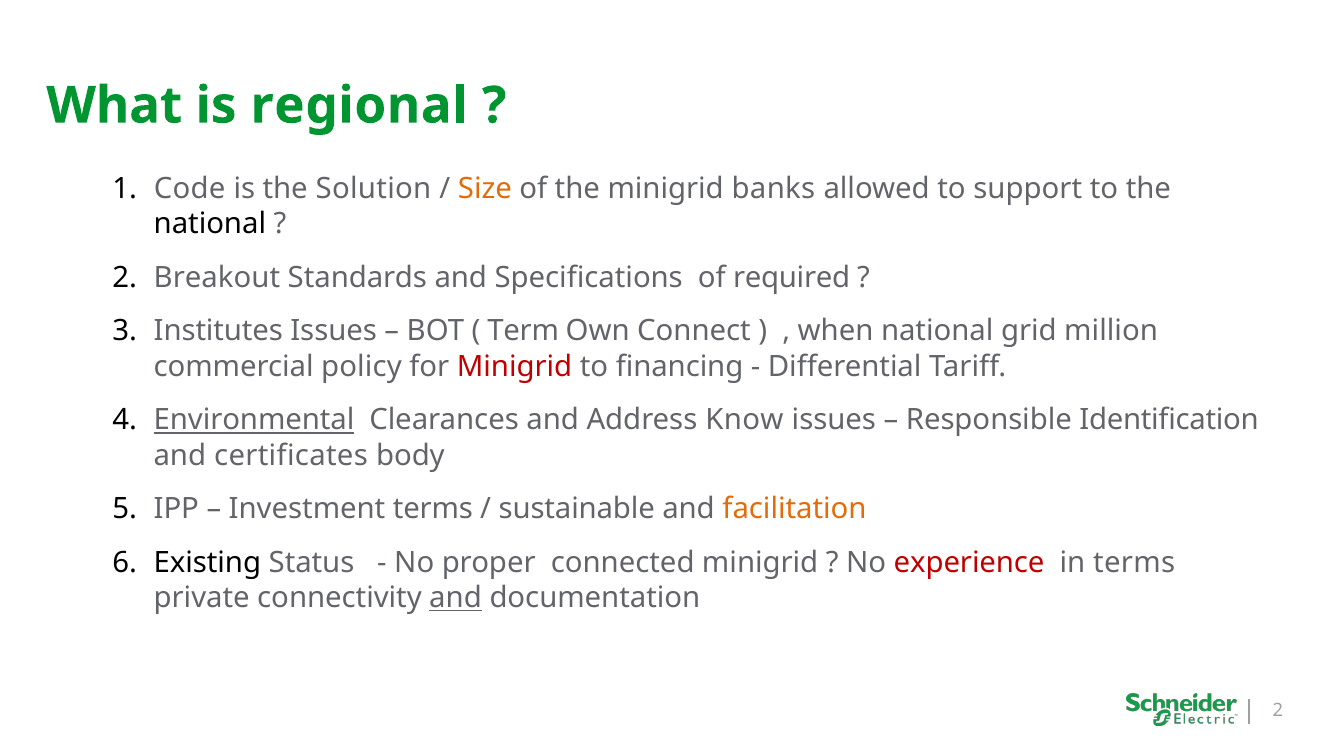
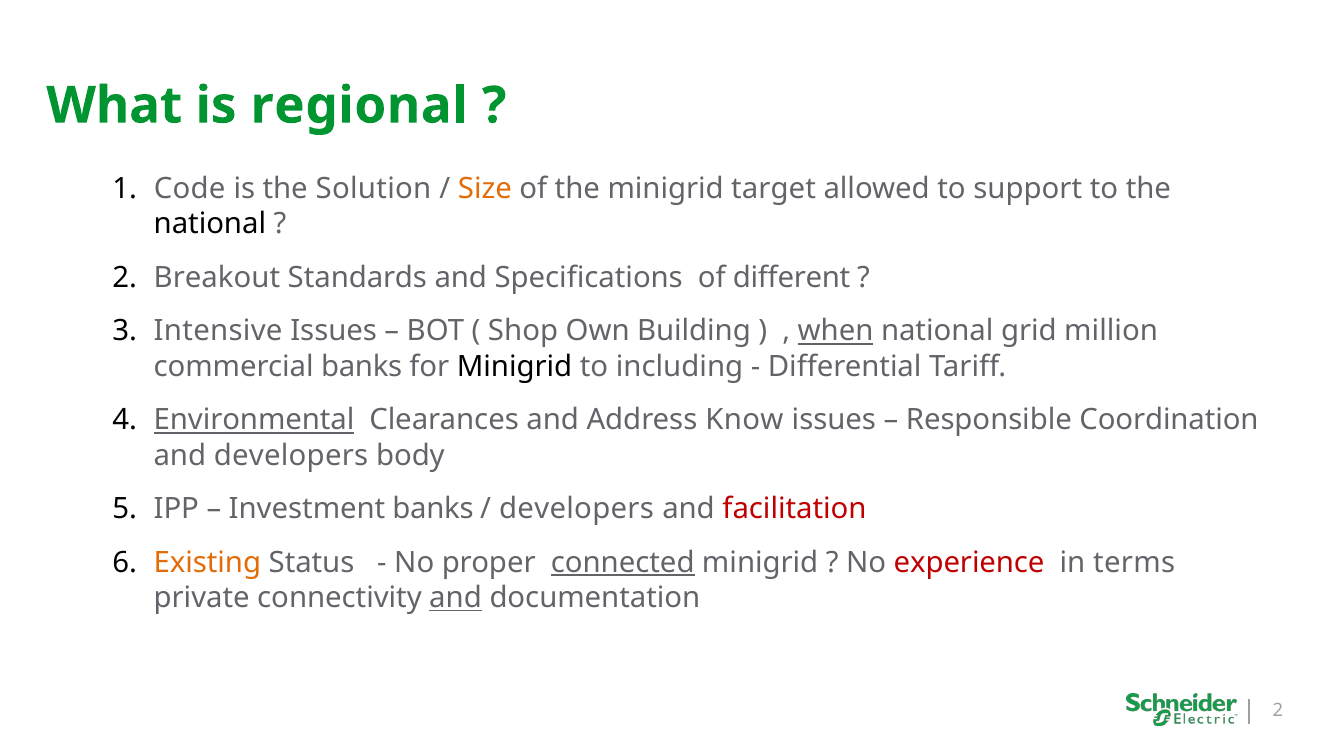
banks: banks -> target (774, 189)
required: required -> different (792, 277)
Institutes: Institutes -> Intensive (218, 331)
Term: Term -> Shop (523, 331)
Connect: Connect -> Building (694, 331)
when underline: none -> present (836, 331)
commercial policy: policy -> banks (362, 366)
Minigrid colour: red -> black (515, 366)
financing: financing -> including (680, 366)
Identification: Identification -> Coordination (1169, 420)
and certificates: certificates -> developers (291, 455)
Investment terms: terms -> banks (433, 509)
sustainable: sustainable -> developers (577, 509)
facilitation colour: orange -> red (794, 509)
Existing colour: black -> orange (207, 562)
connected underline: none -> present (623, 562)
